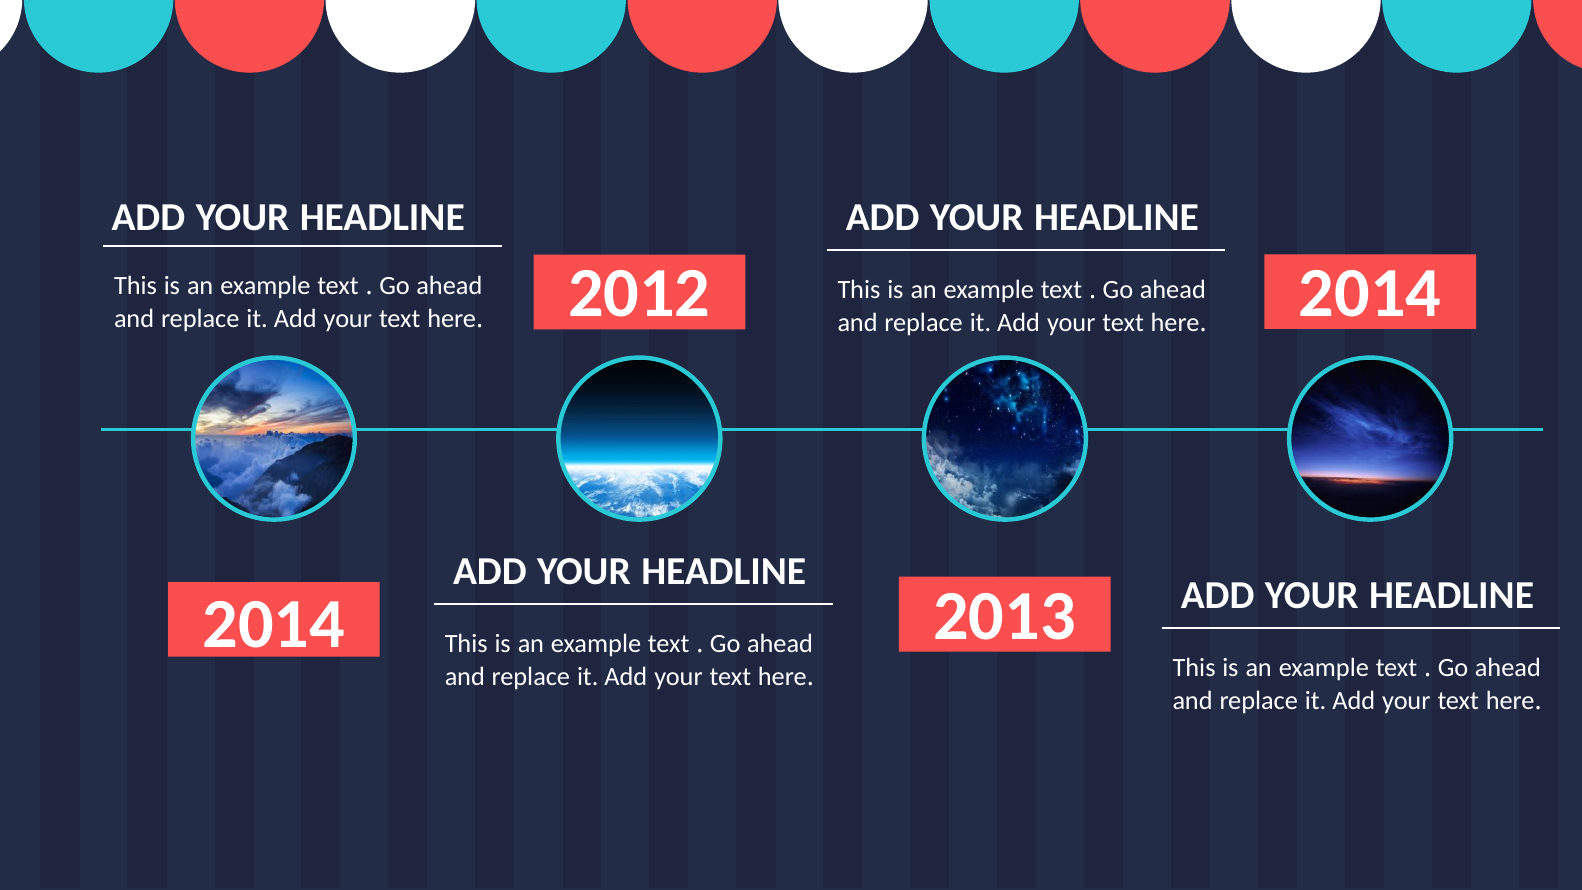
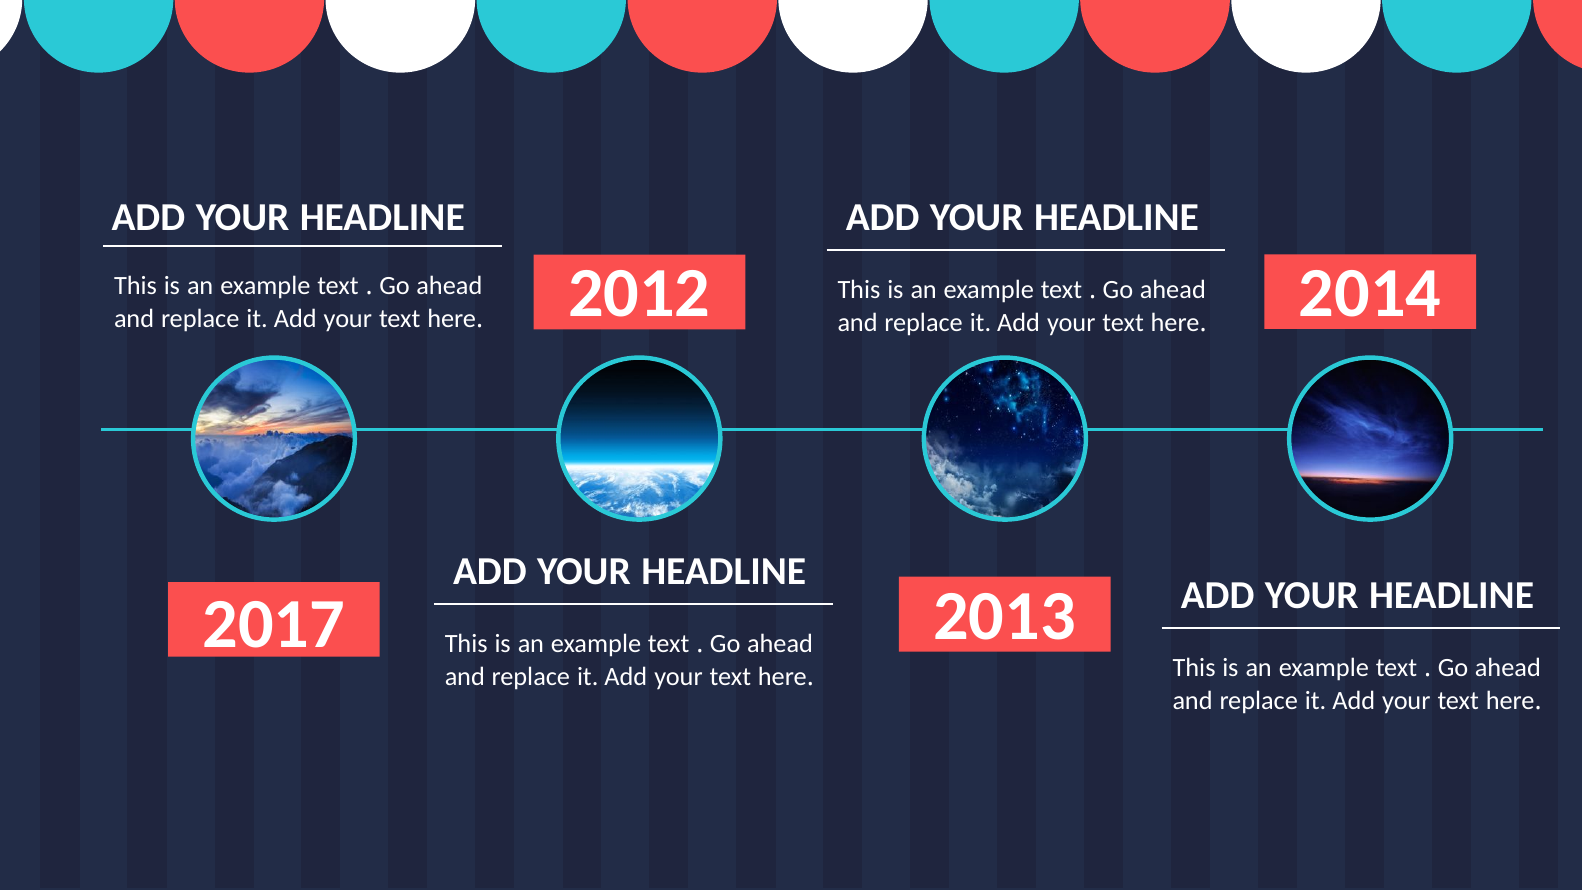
2014: 2014 -> 2017 (274, 624)
